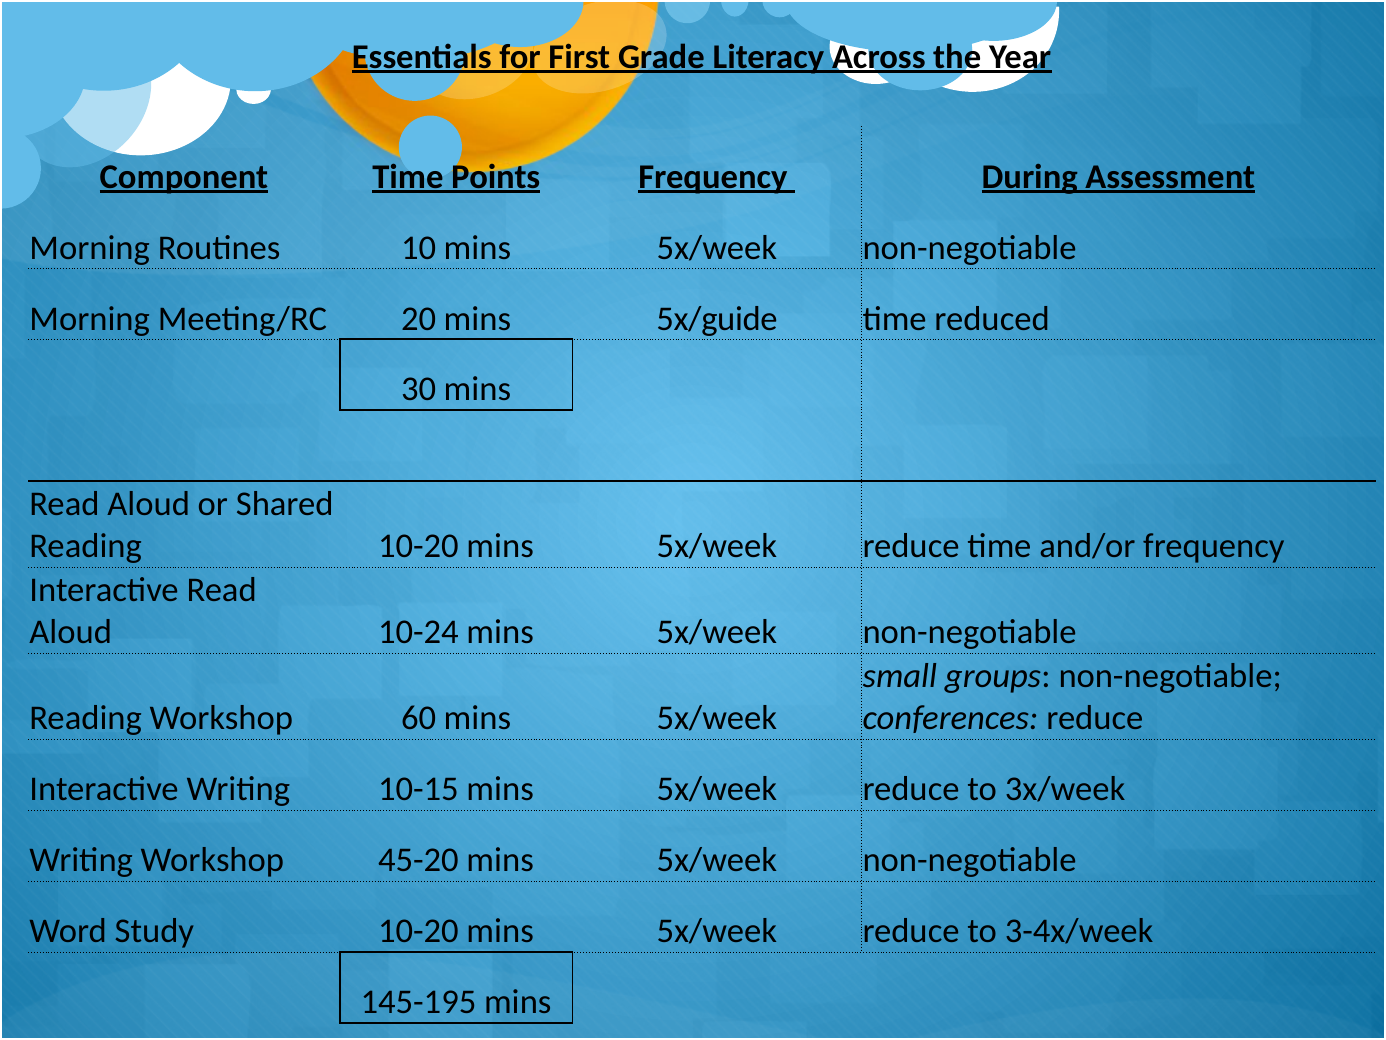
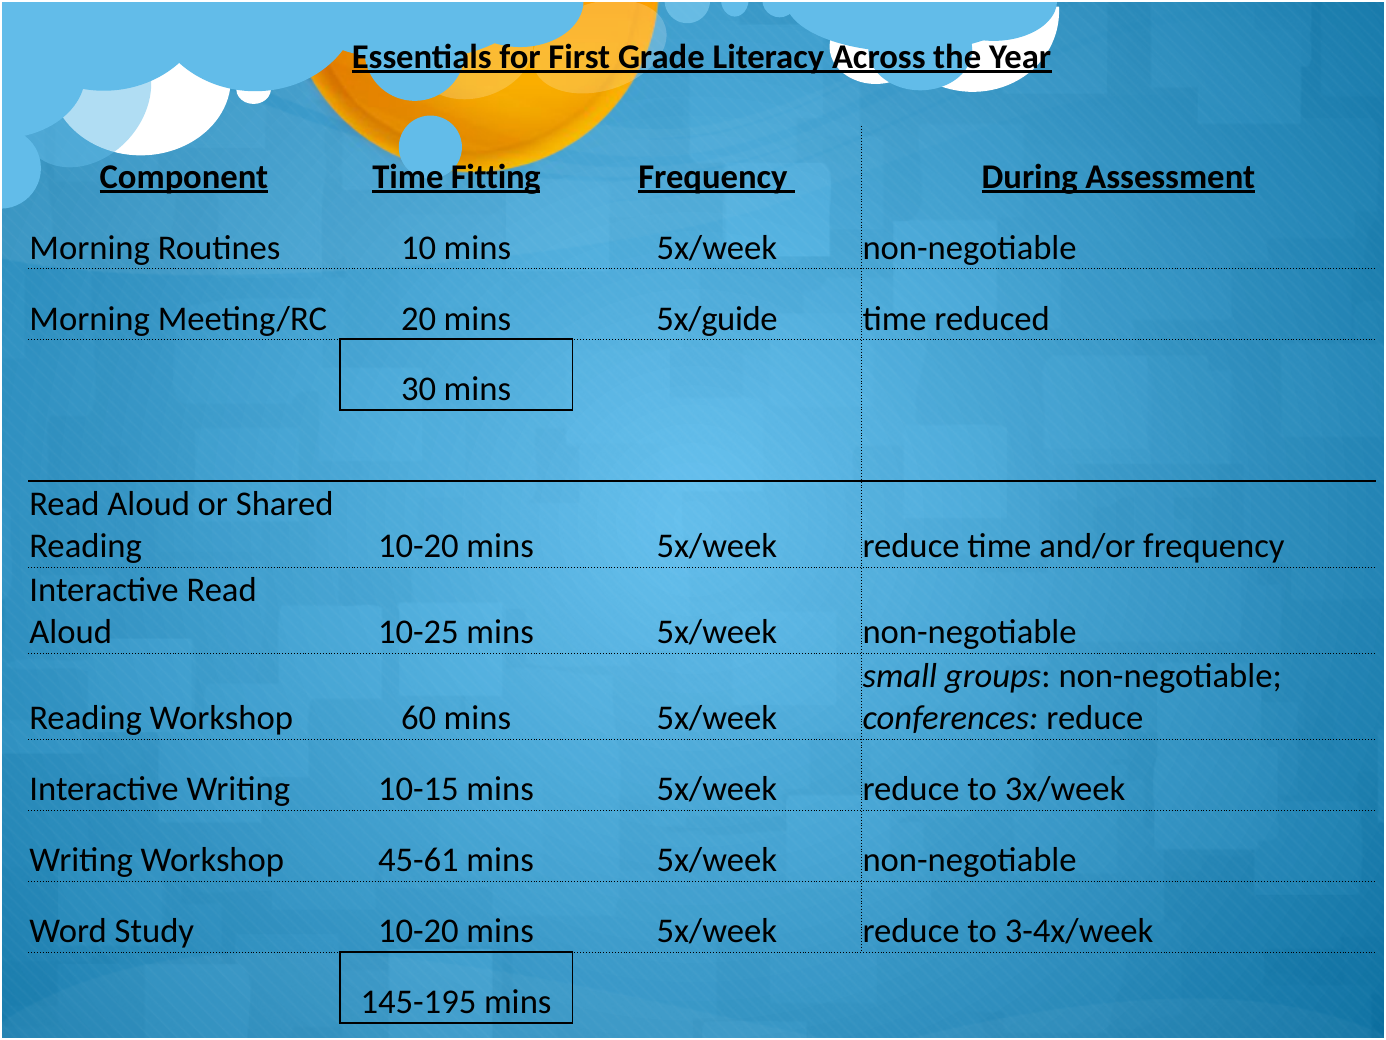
Points: Points -> Fitting (496, 177)
10-24: 10-24 -> 10-25 (418, 632)
45-20: 45-20 -> 45-61 (418, 860)
